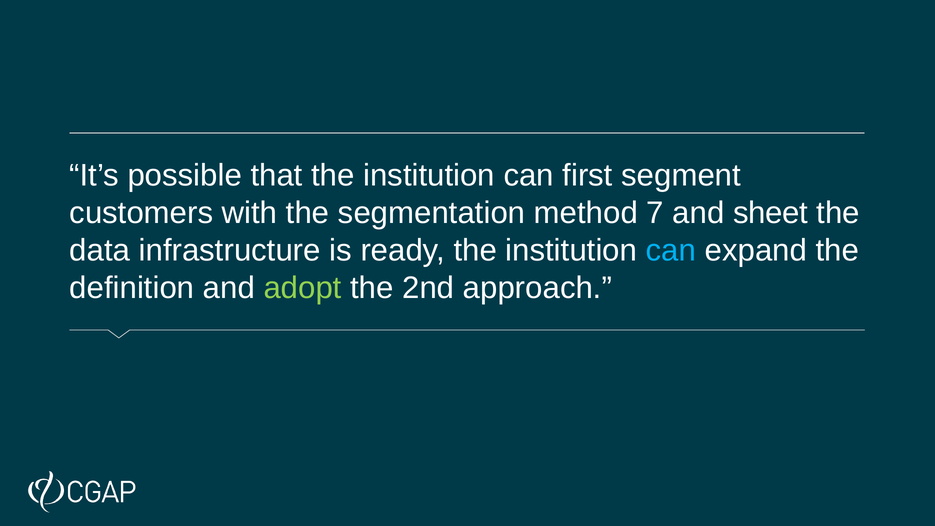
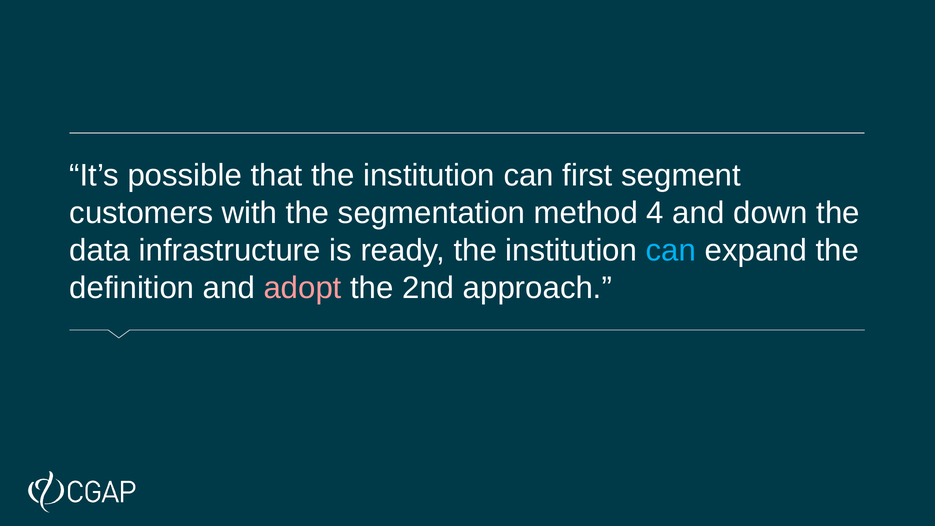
7: 7 -> 4 (655, 213)
sheet: sheet -> down (770, 213)
adopt colour: light green -> pink (303, 288)
